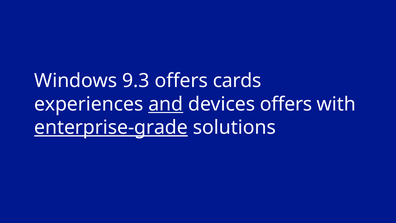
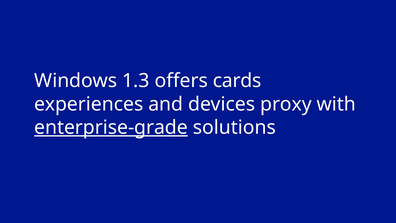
9.3: 9.3 -> 1.3 (136, 81)
and underline: present -> none (166, 104)
devices offers: offers -> proxy (286, 104)
